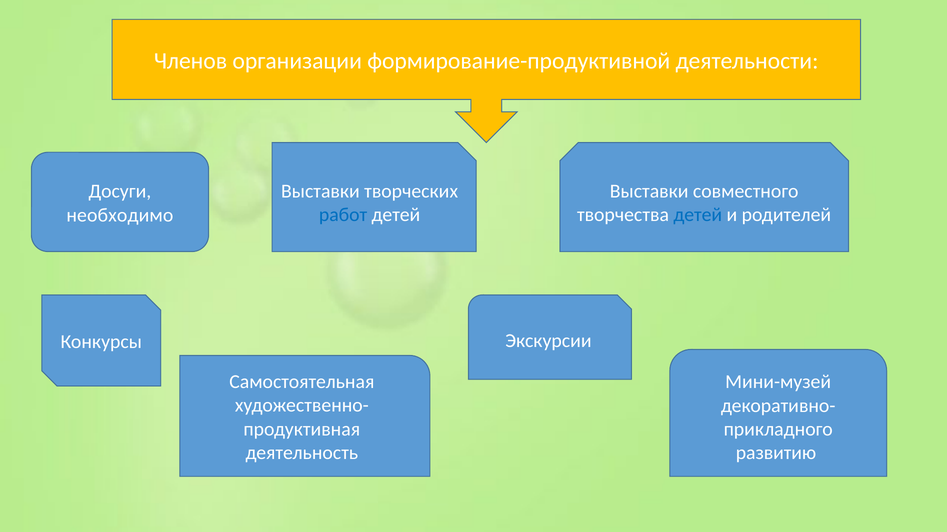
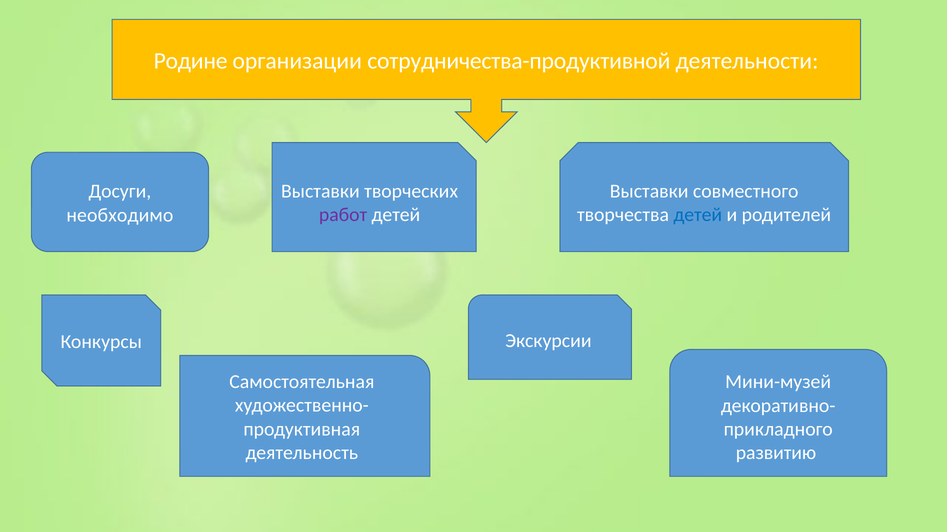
Членов: Членов -> Родине (191, 61)
формирование-продуктивной: формирование-продуктивной -> сотрудничества-продуктивной (519, 61)
работ colour: blue -> purple (343, 215)
